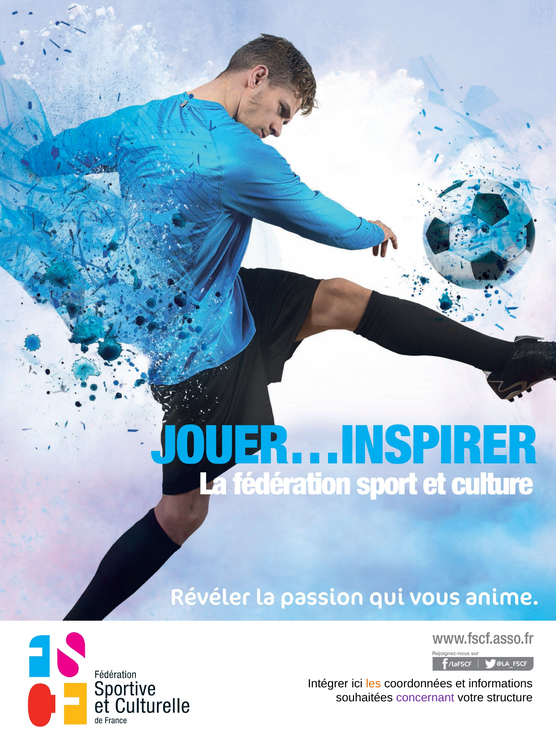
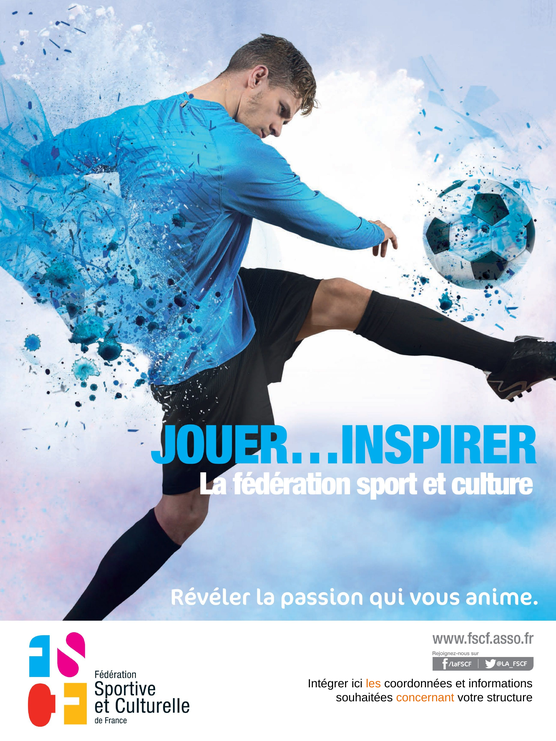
concernant colour: purple -> orange (425, 698)
